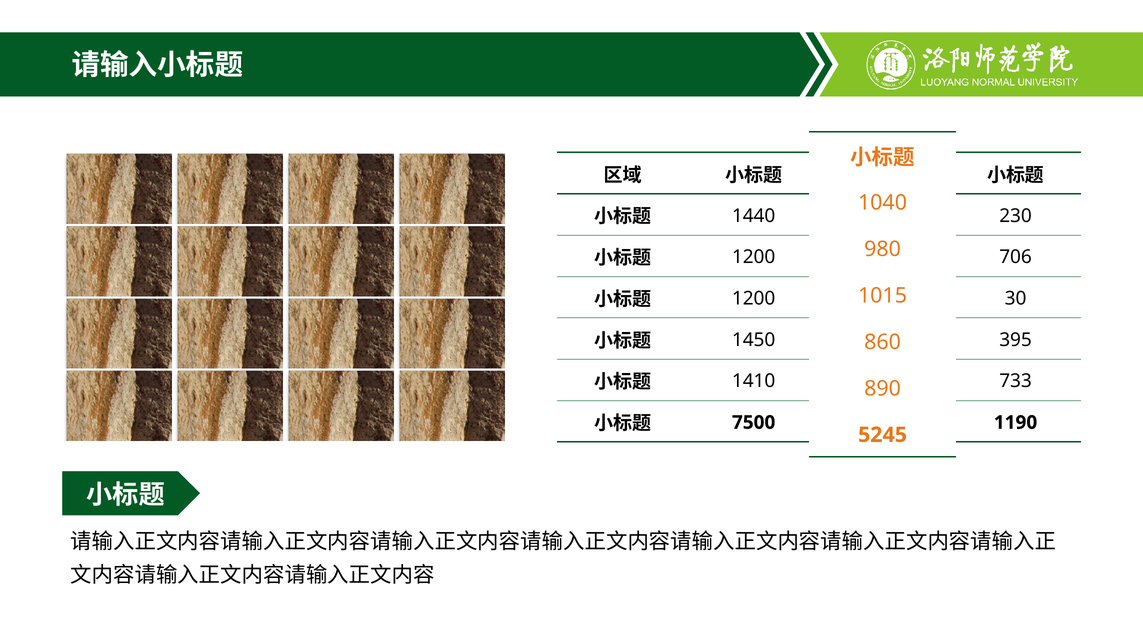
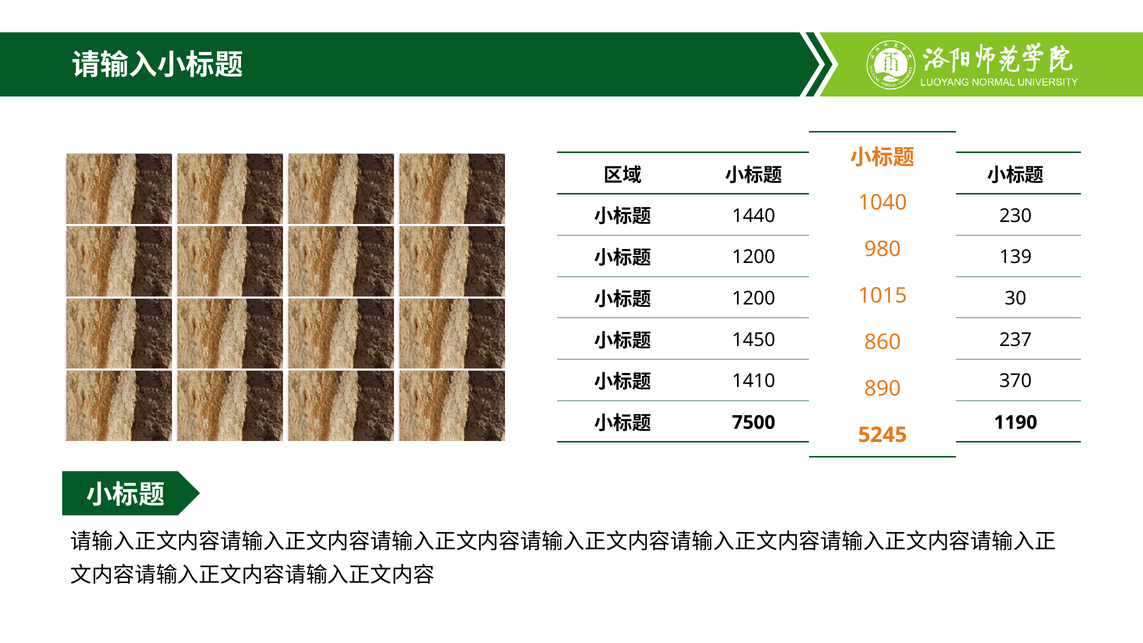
706: 706 -> 139 (1016, 257)
395: 395 -> 237 (1016, 340)
733: 733 -> 370 (1016, 381)
